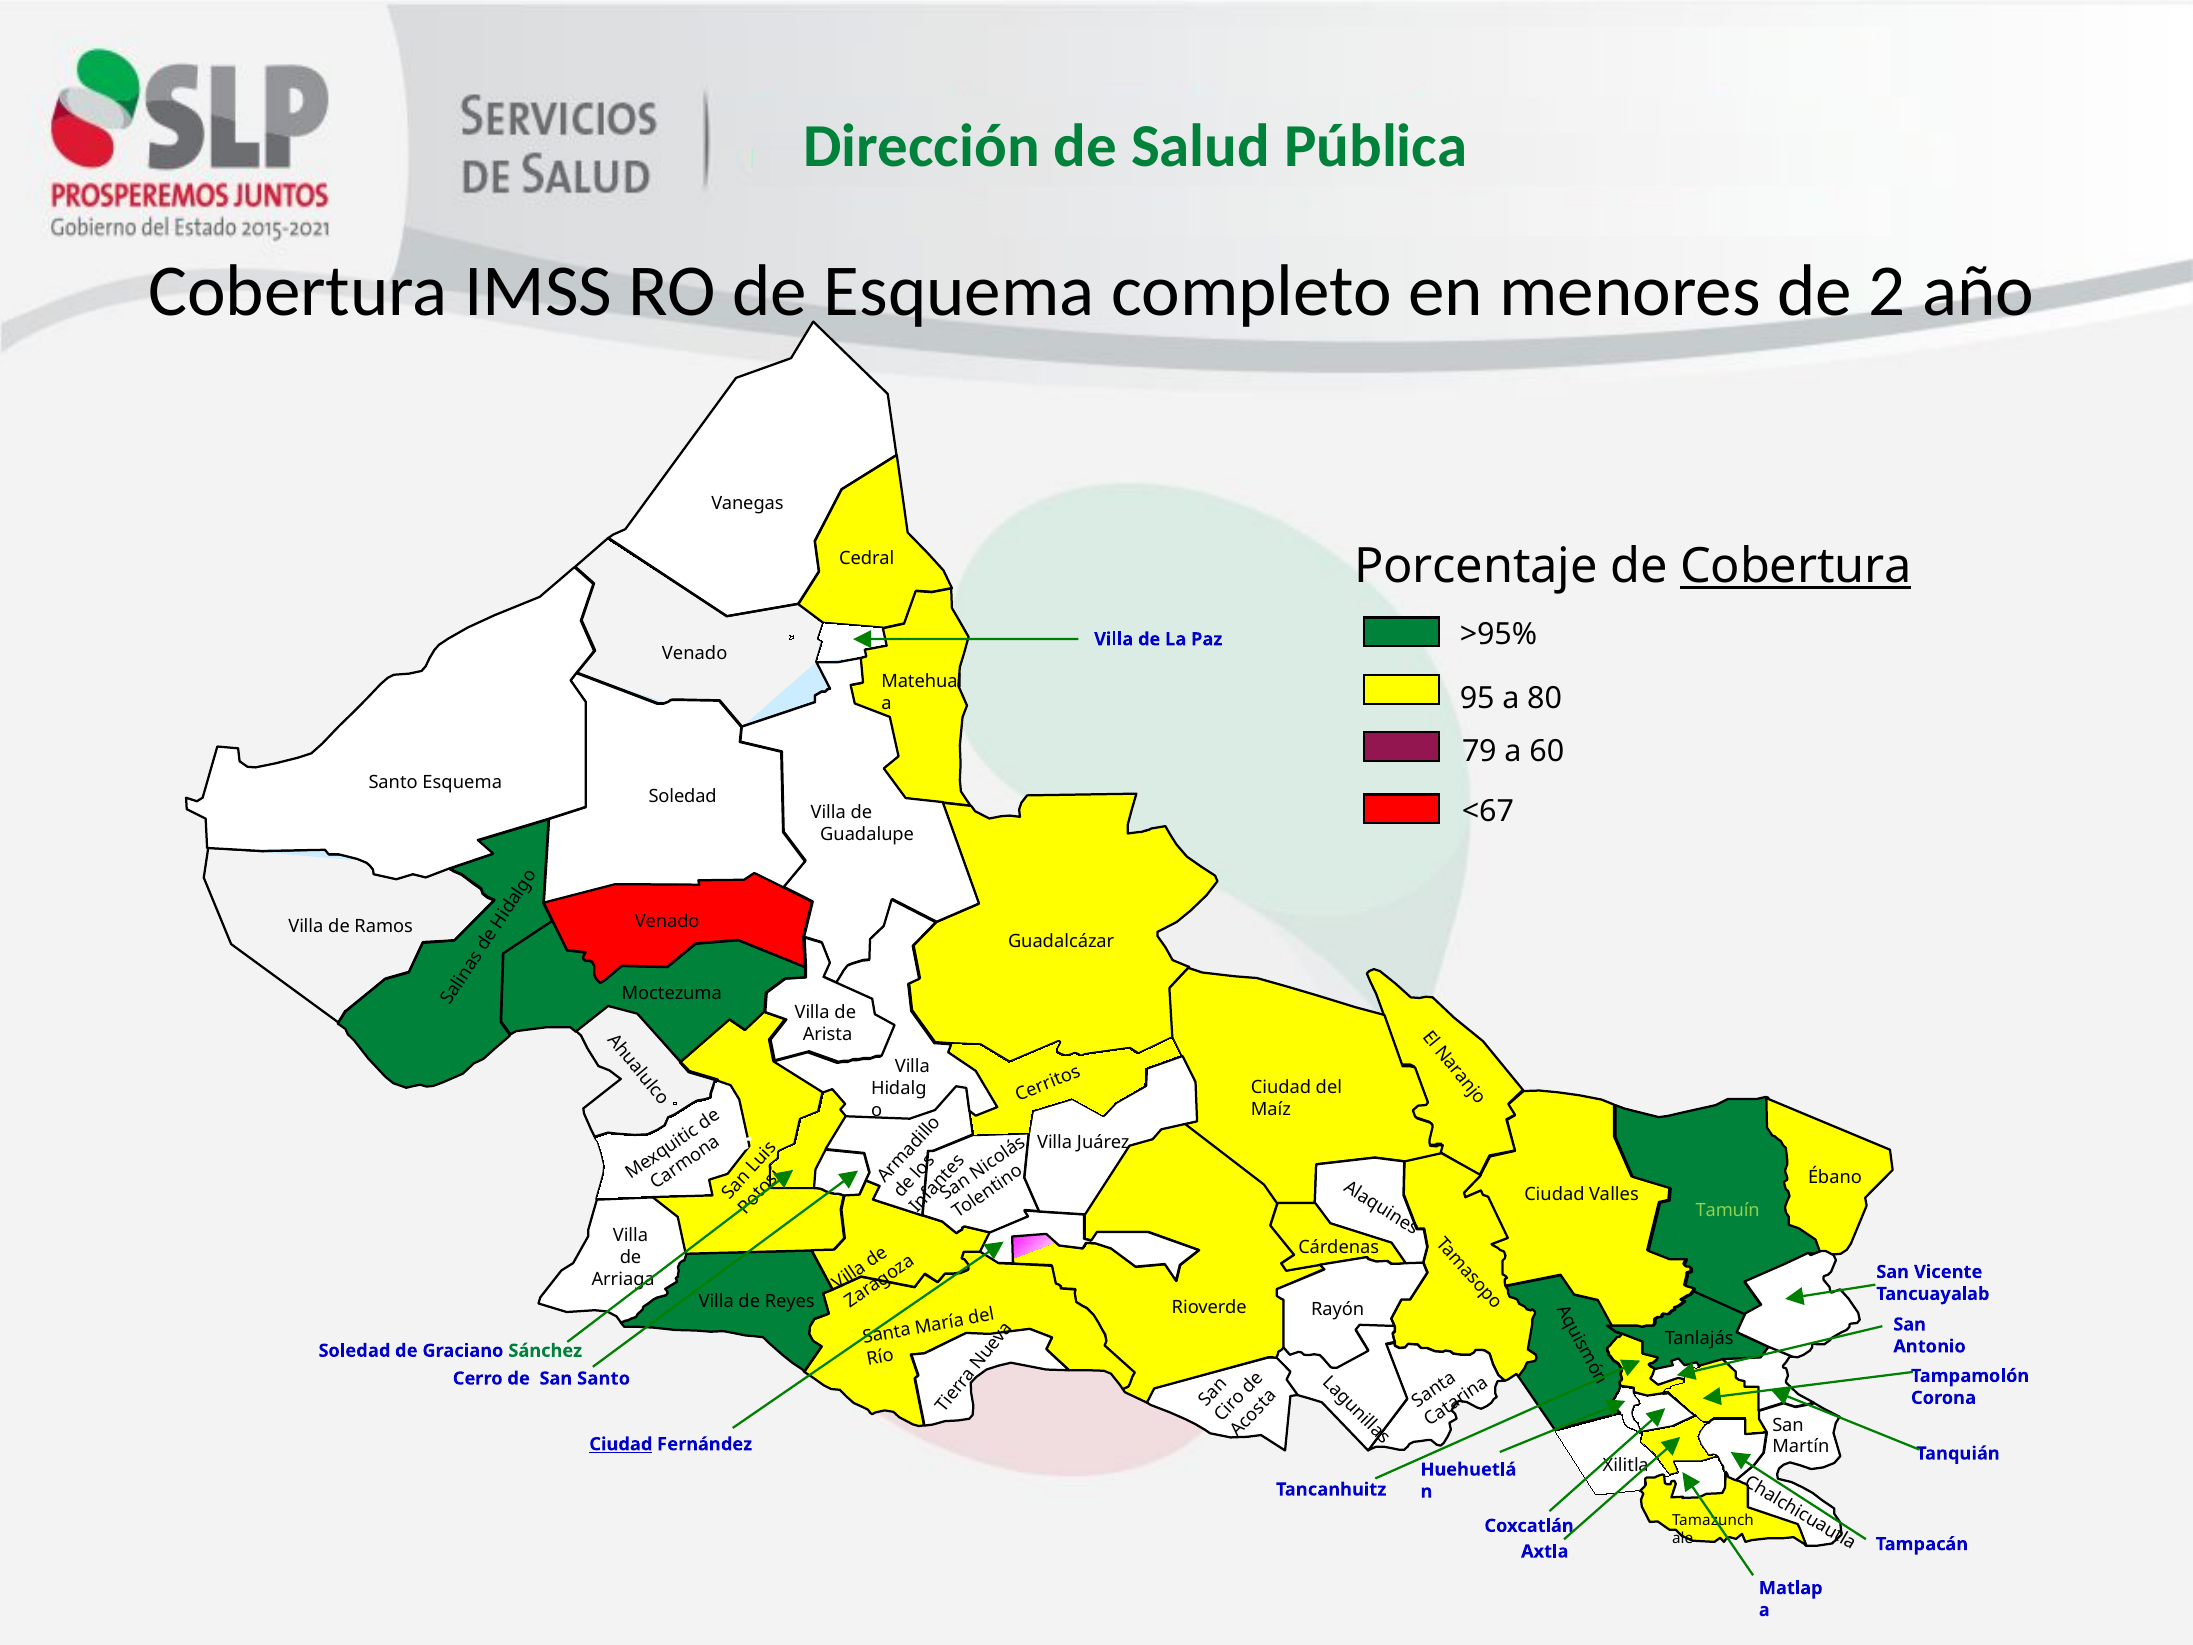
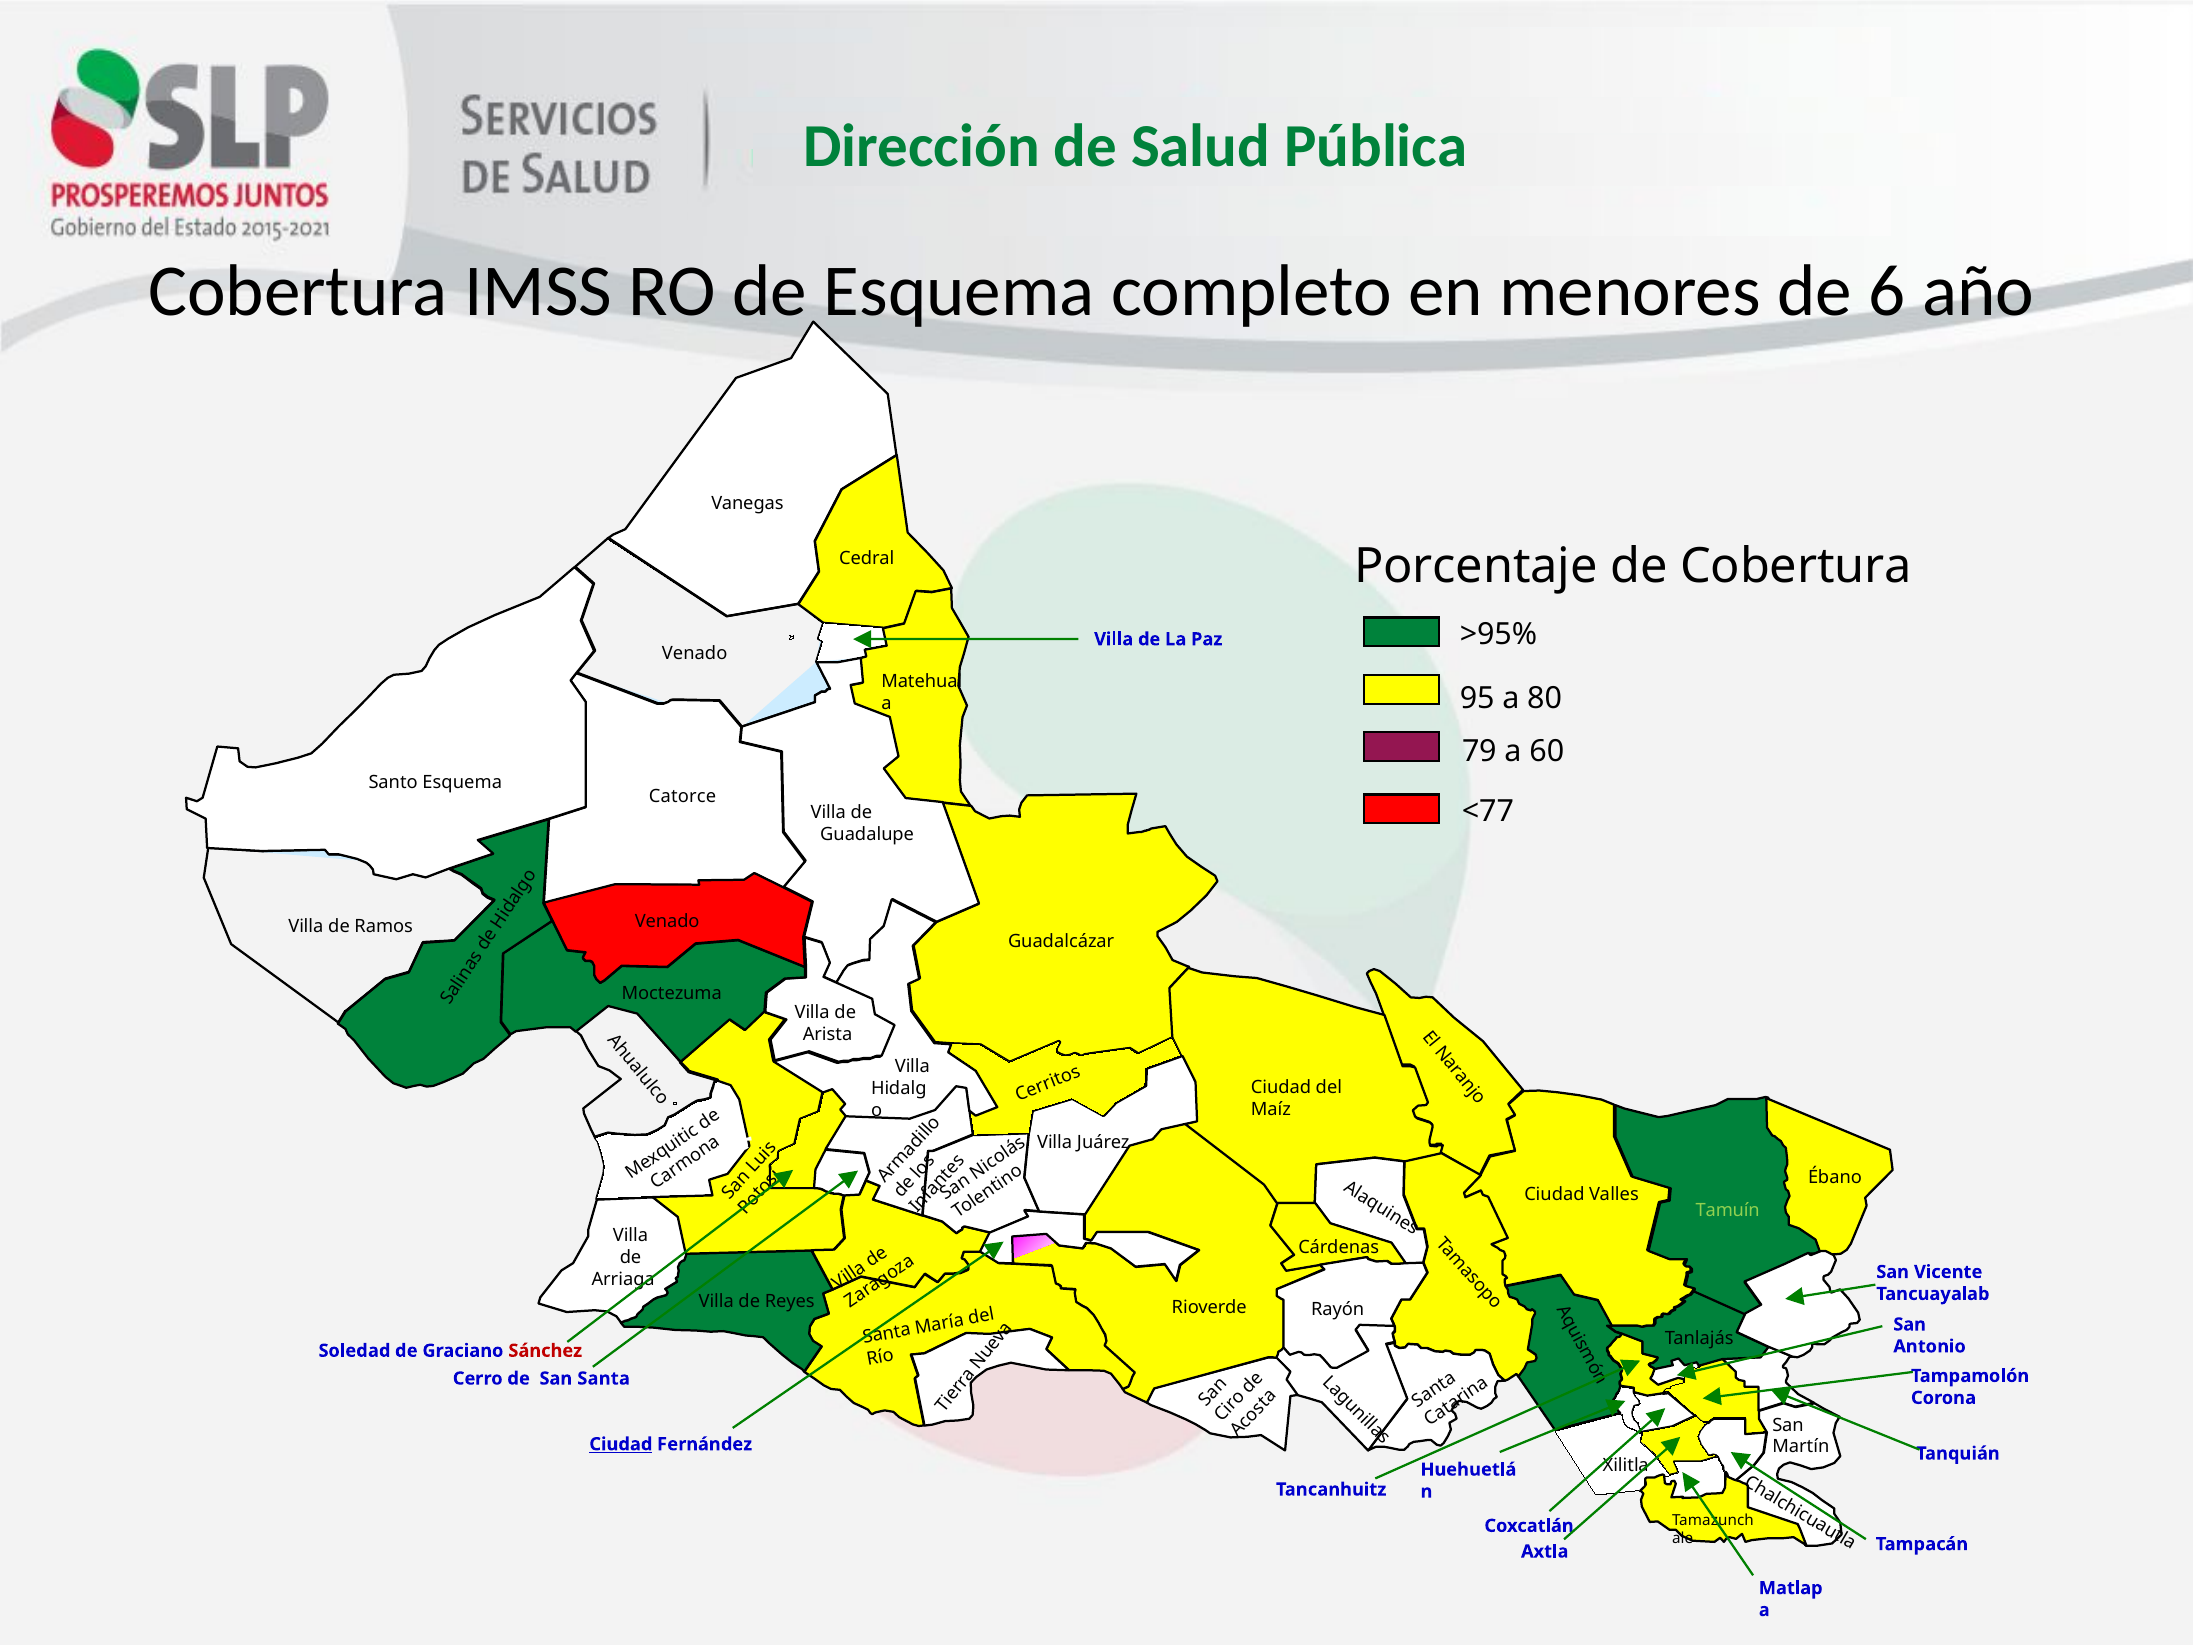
2: 2 -> 6 (1887, 291)
Cobertura underline: present -> none (1796, 567)
Soledad: Soledad -> Catorce (683, 796)
<67: <67 -> <77 (1488, 812)
Sánchez colour: green -> red (545, 1351)
San Santo: Santo -> Santa (604, 1378)
